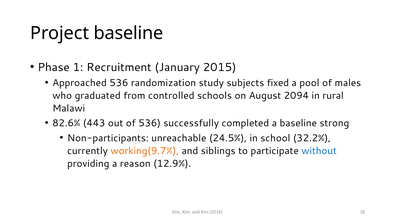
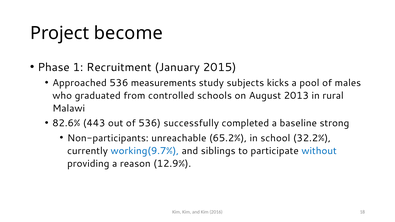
Project baseline: baseline -> become (128, 33)
randomization: randomization -> measurements (164, 83)
fixed: fixed -> kicks (278, 83)
2094: 2094 -> 2013 (296, 96)
24.5%: 24.5% -> 65.2% (228, 138)
working(9.7% colour: orange -> blue (145, 151)
